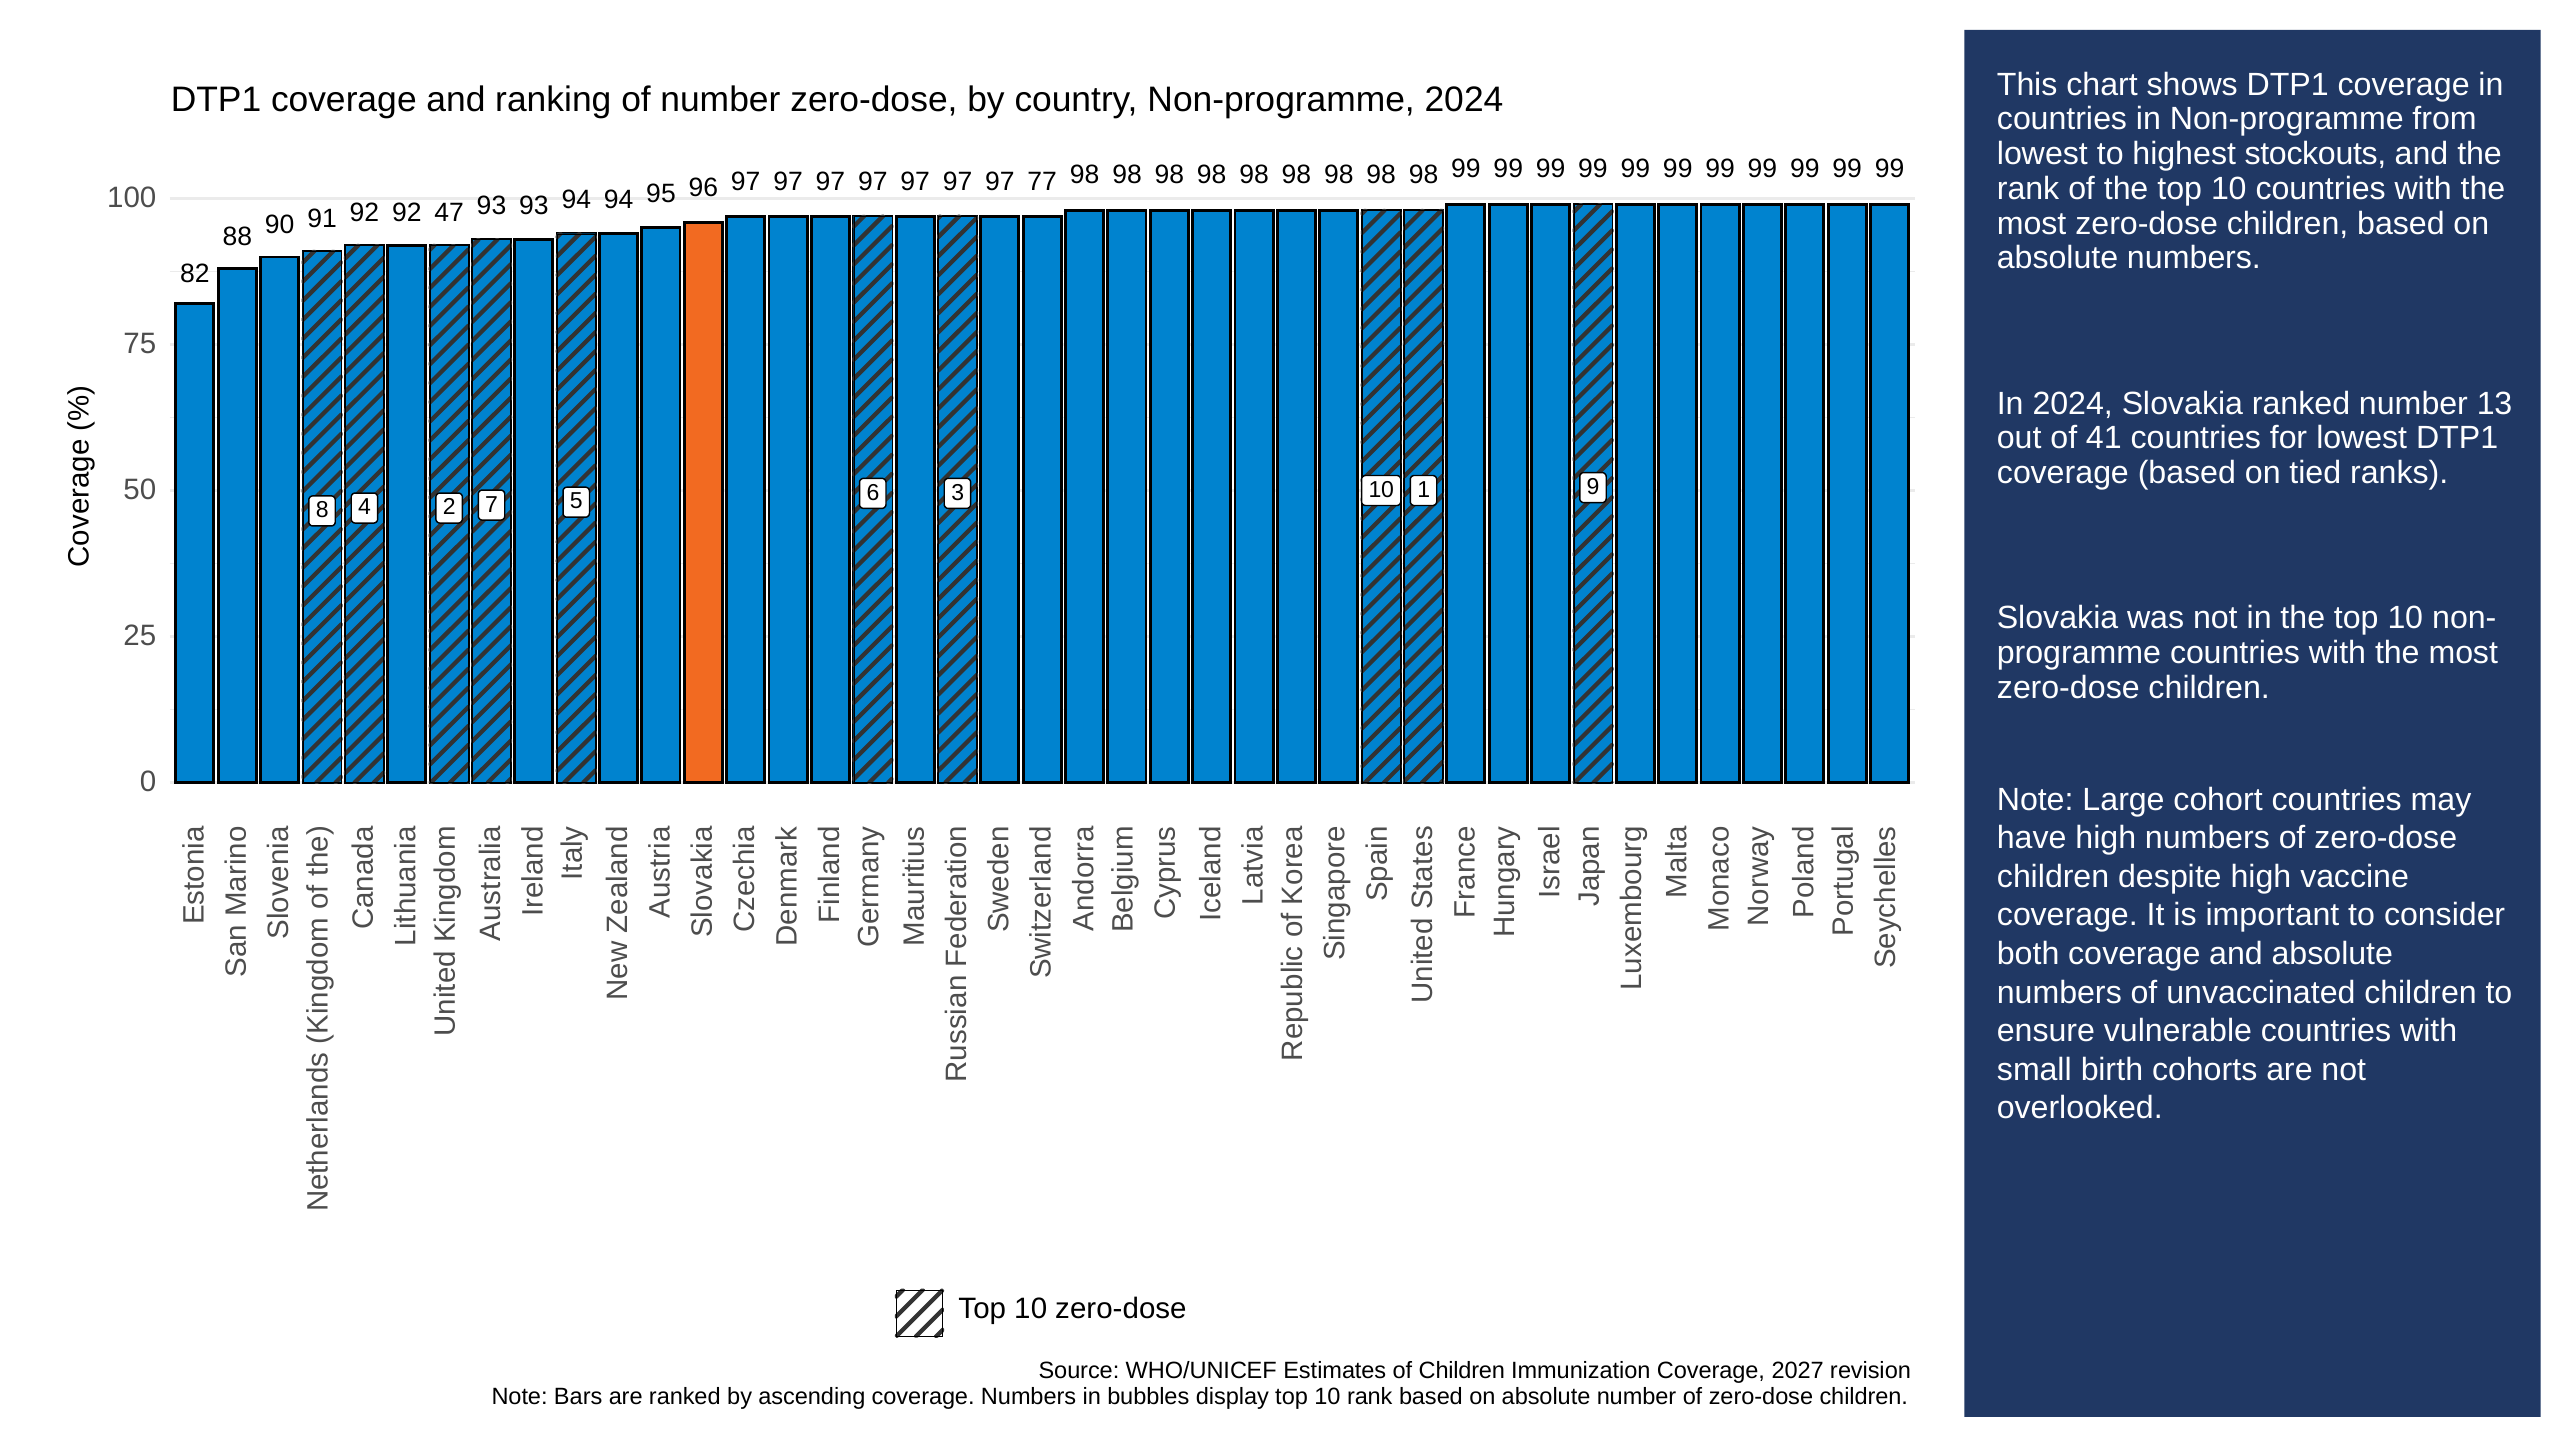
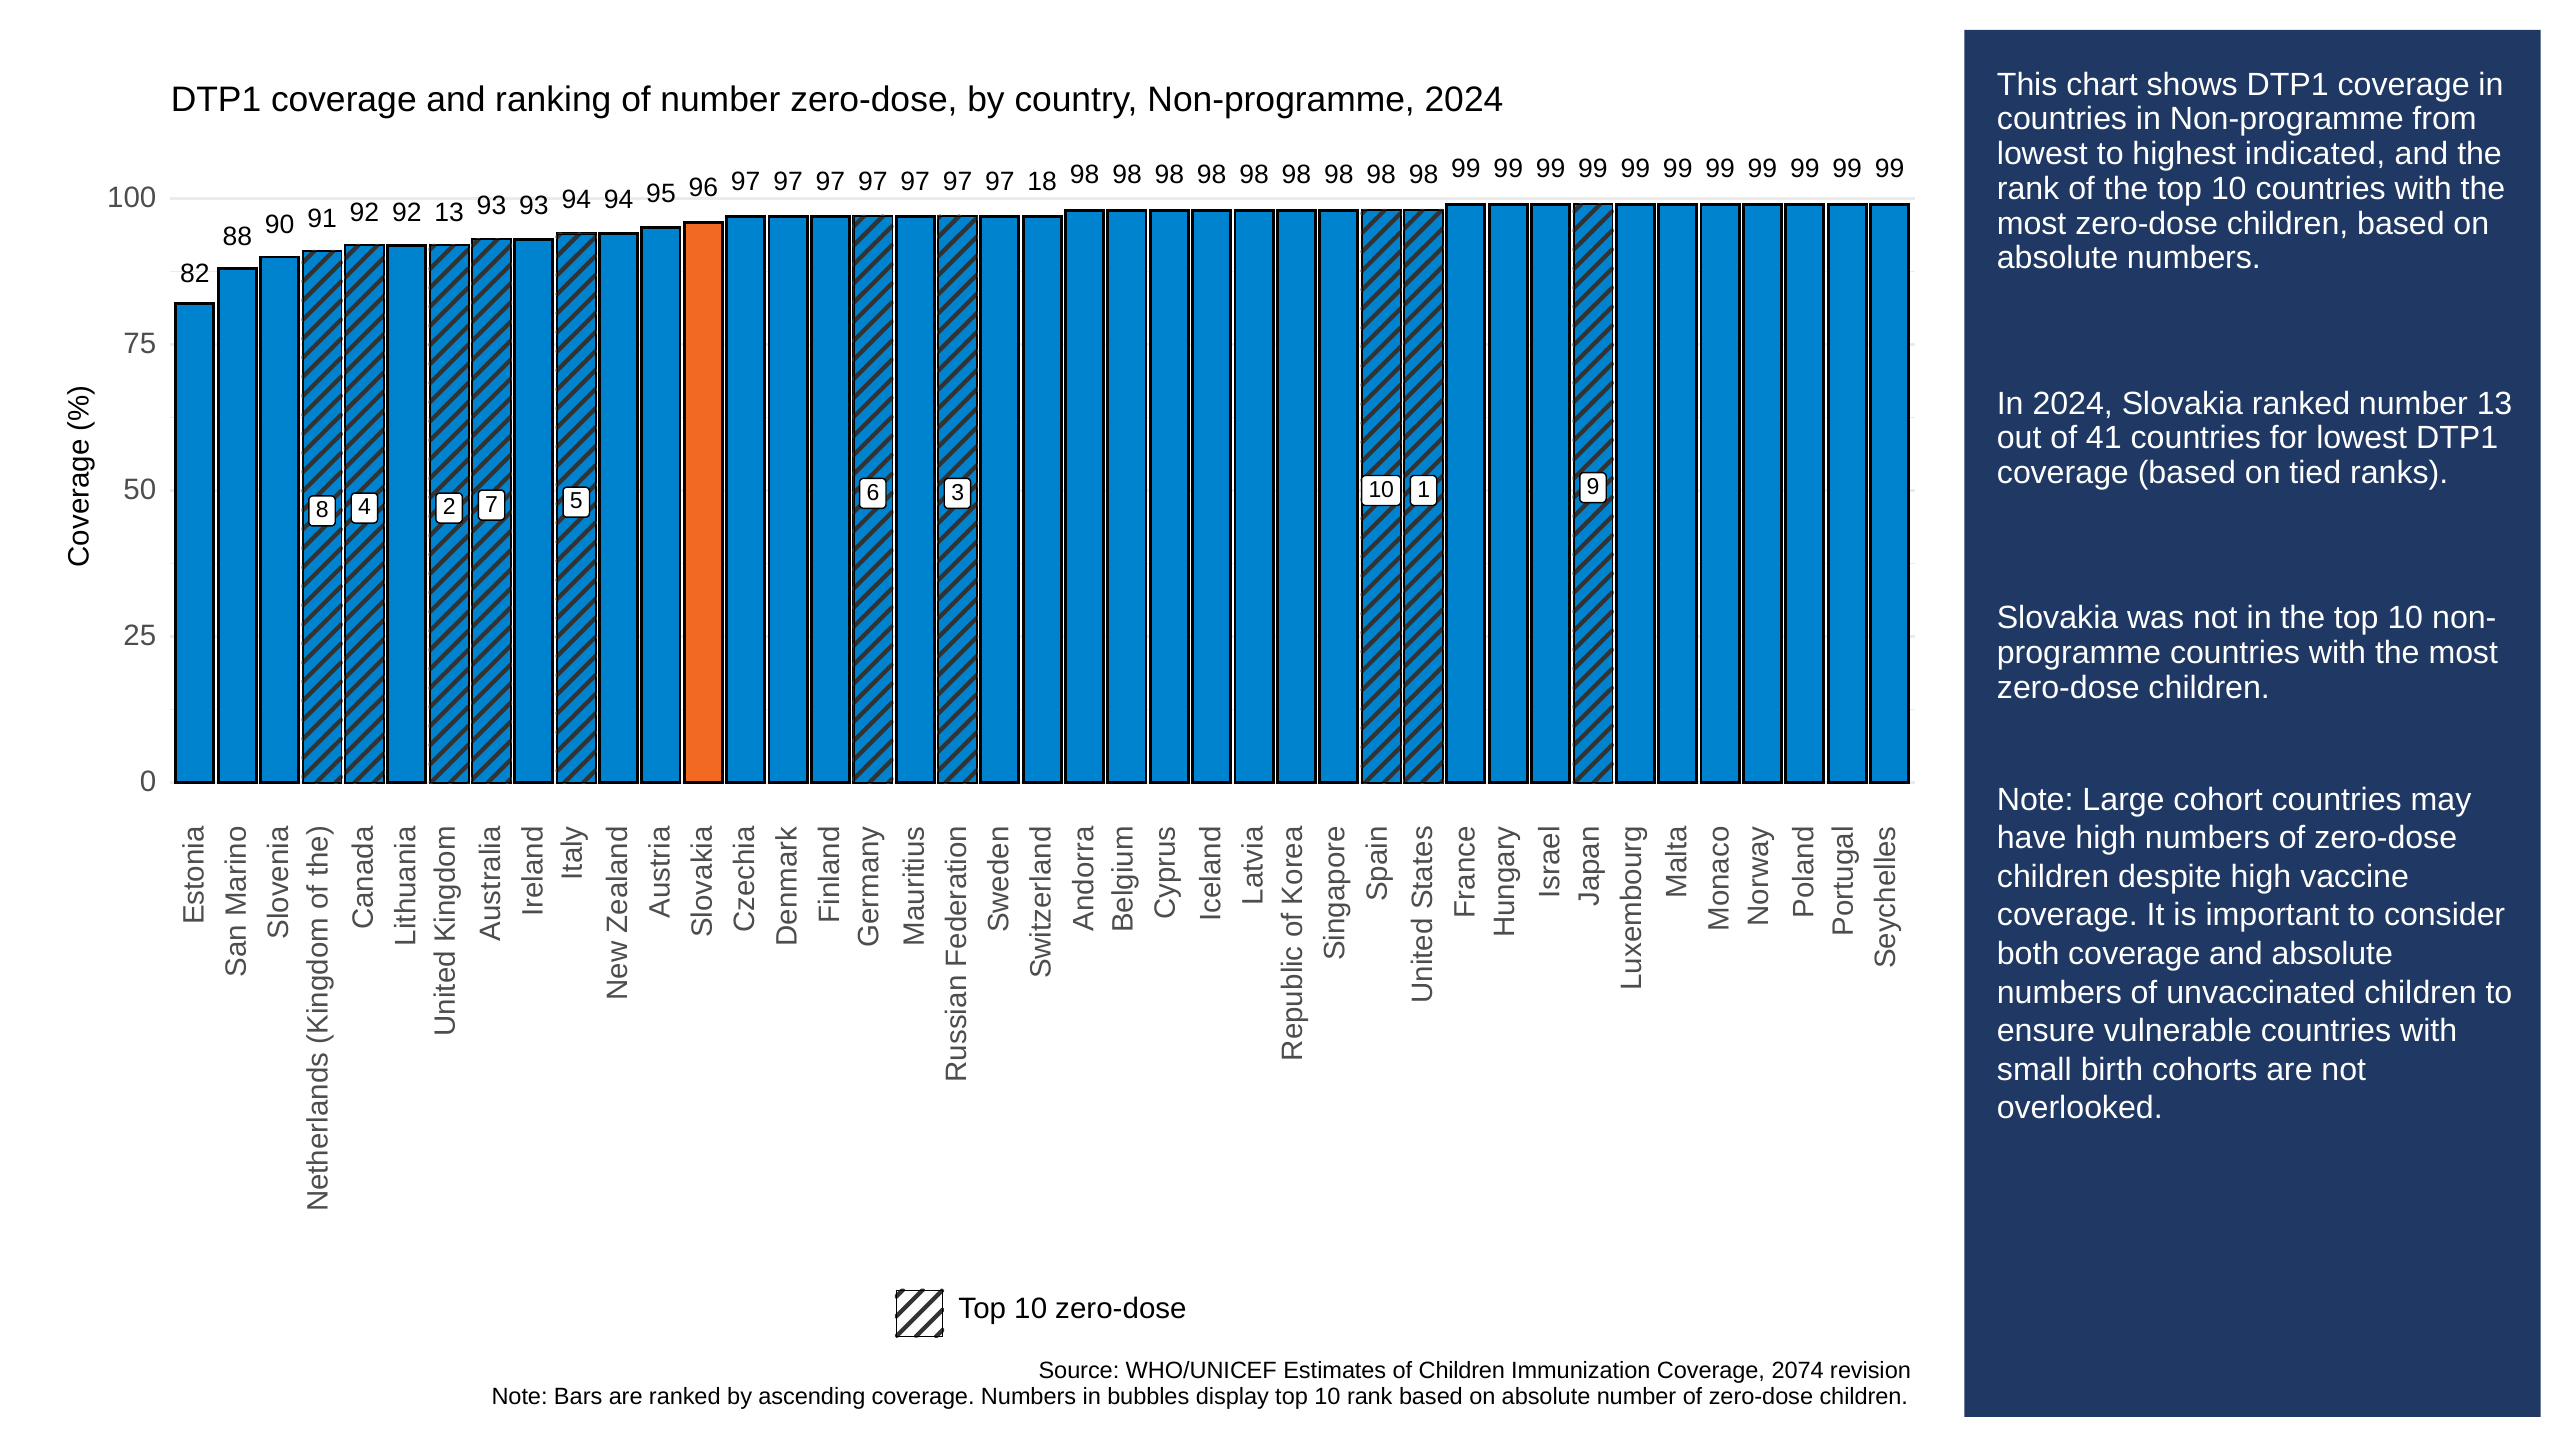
stockouts: stockouts -> indicated (2315, 154)
77: 77 -> 18 (1042, 181)
91 47: 47 -> 13 (449, 212)
2027: 2027 -> 2074 (1798, 1371)
